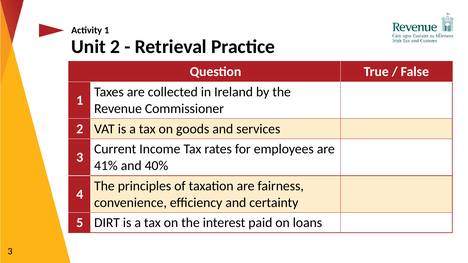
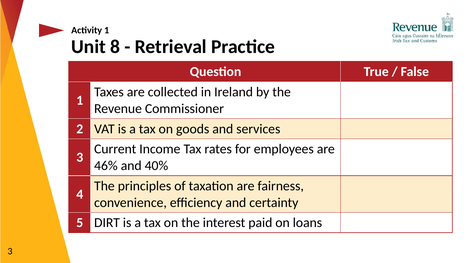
Unit 2: 2 -> 8 (115, 47)
41%: 41% -> 46% (106, 166)
